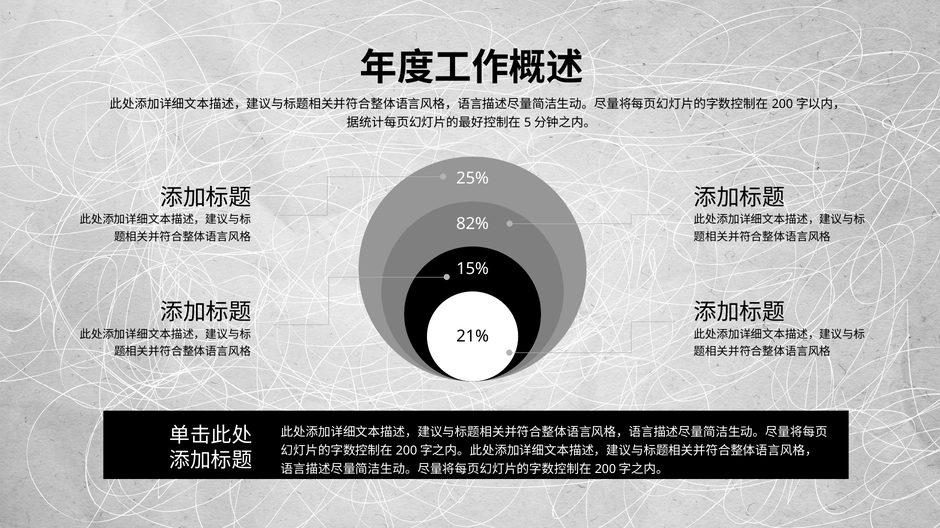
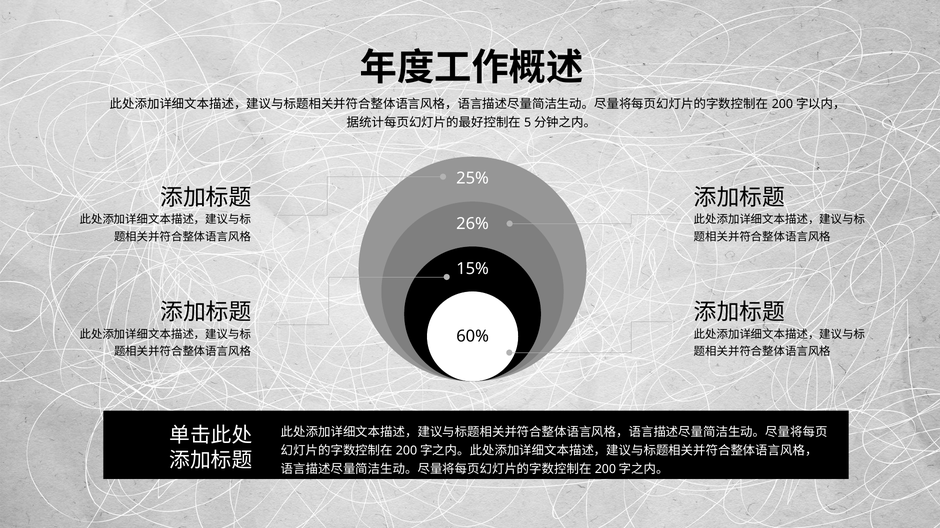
82%: 82% -> 26% (473, 224)
21%: 21% -> 60% (473, 337)
